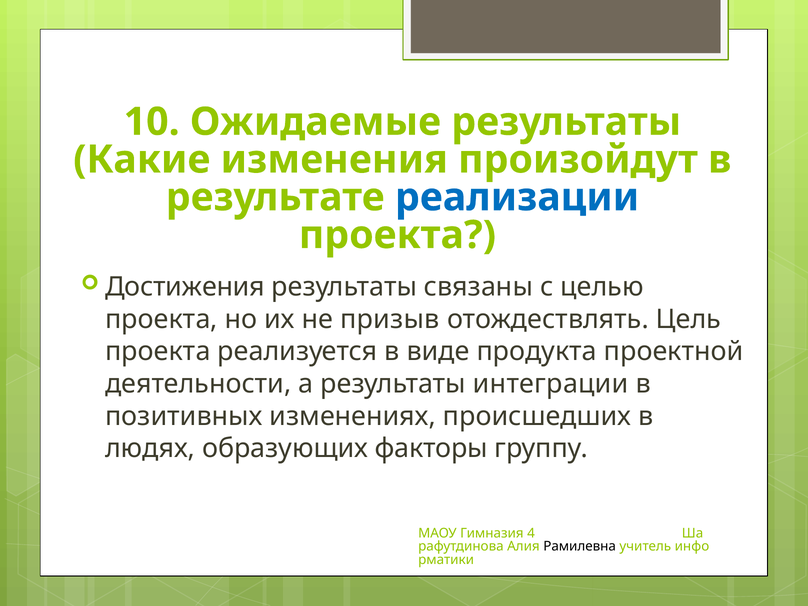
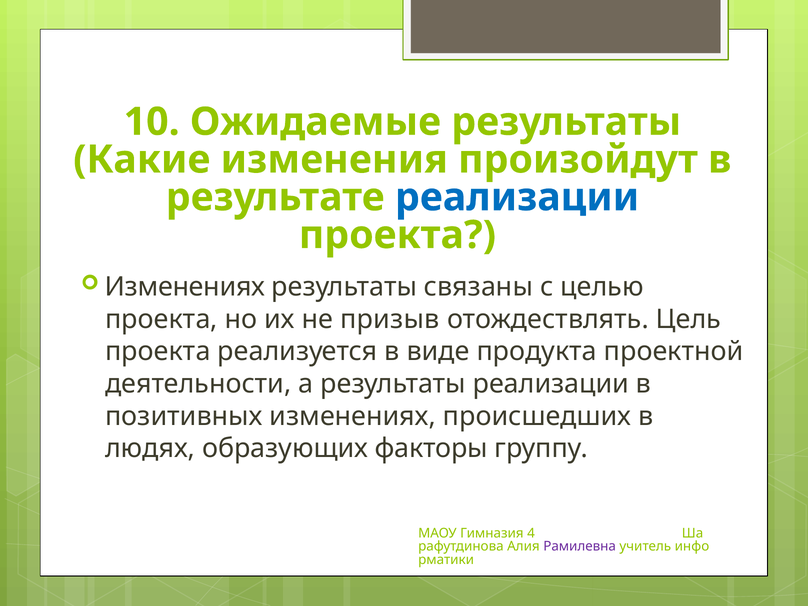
Достижения: Достижения -> Изменениях (185, 287)
результаты интеграции: интеграции -> реализации (551, 384)
Рамилевна colour: black -> purple (580, 547)
